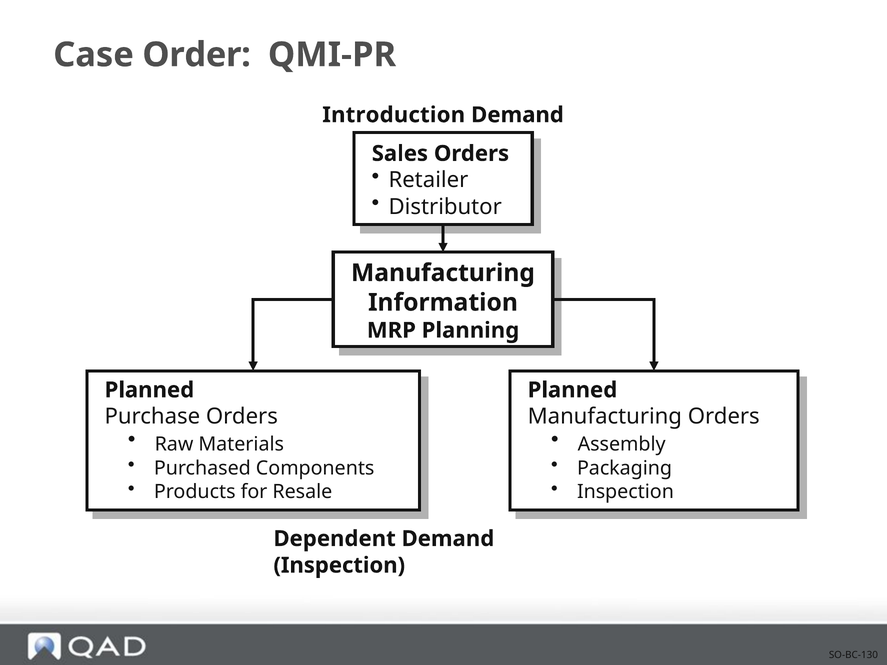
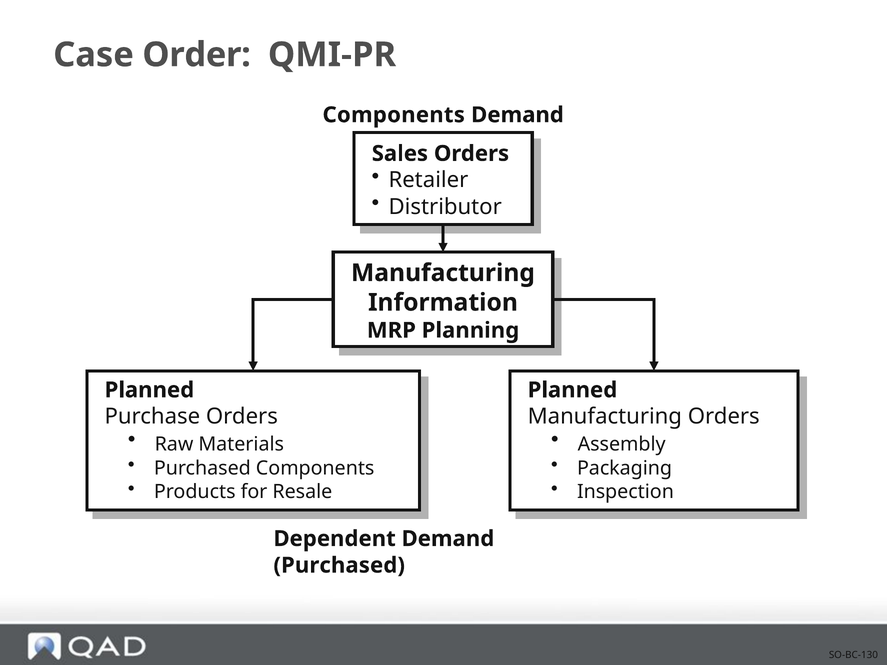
Introduction: Introduction -> Components (394, 115)
Inspection: Inspection -> Purchased (339, 566)
